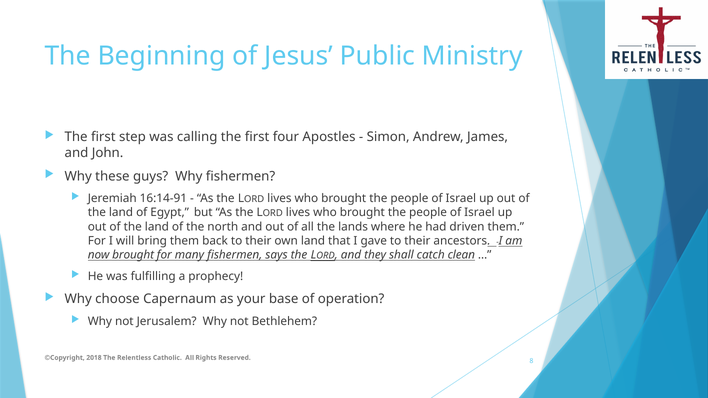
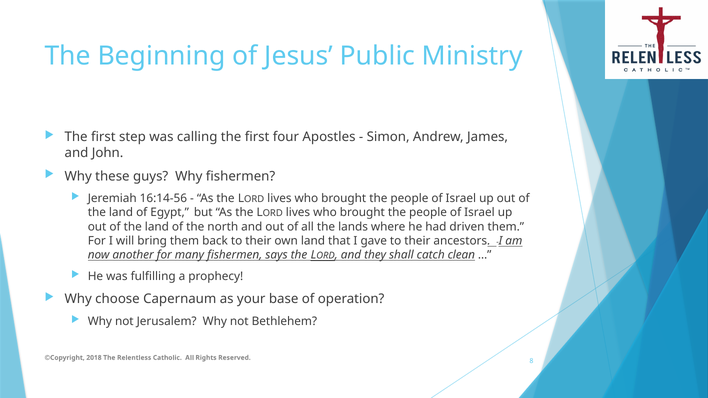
16:14-91: 16:14-91 -> 16:14-56 (163, 199)
now brought: brought -> another (133, 255)
